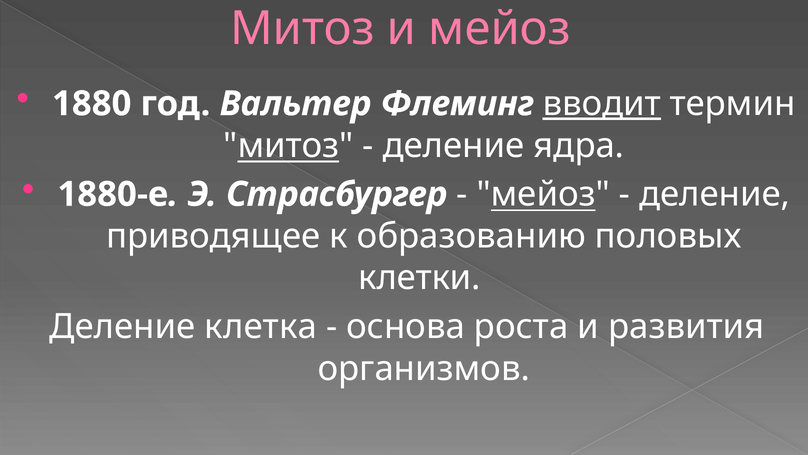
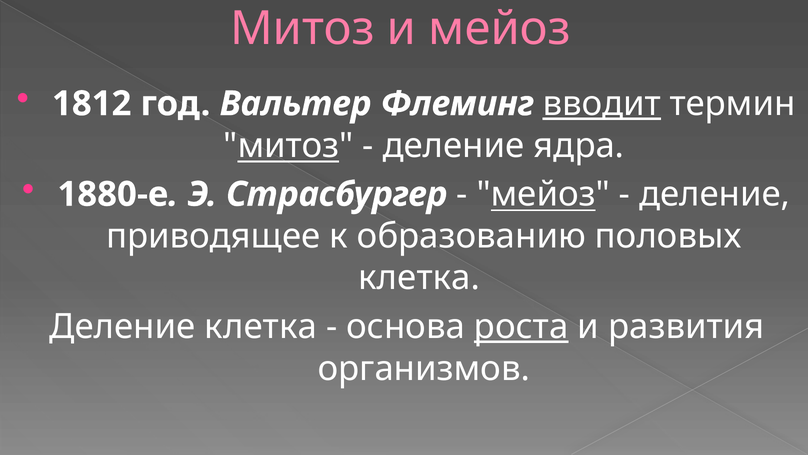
1880: 1880 -> 1812 (92, 104)
клетки: клетки -> клетка (419, 278)
роста underline: none -> present (521, 326)
